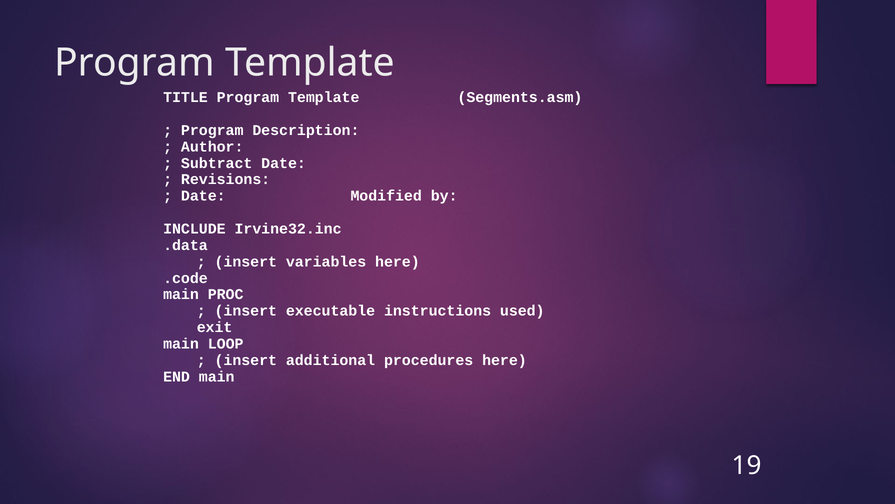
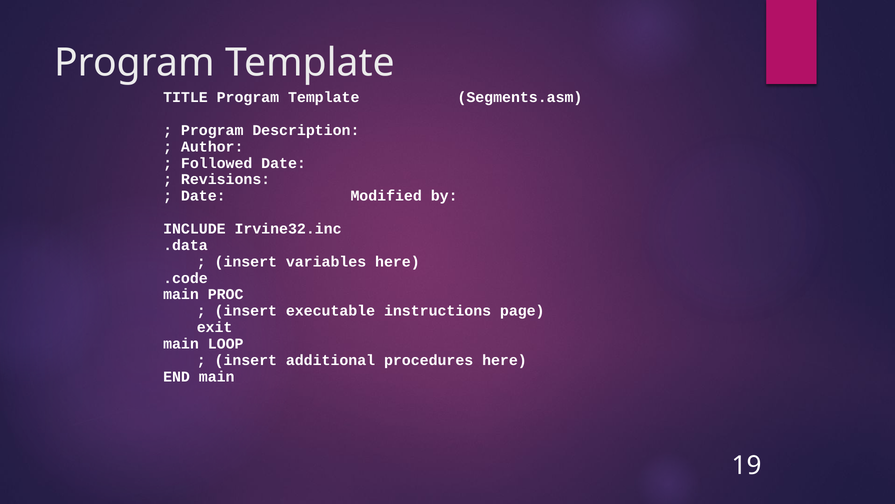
Subtract: Subtract -> Followed (217, 163)
used: used -> page (522, 311)
